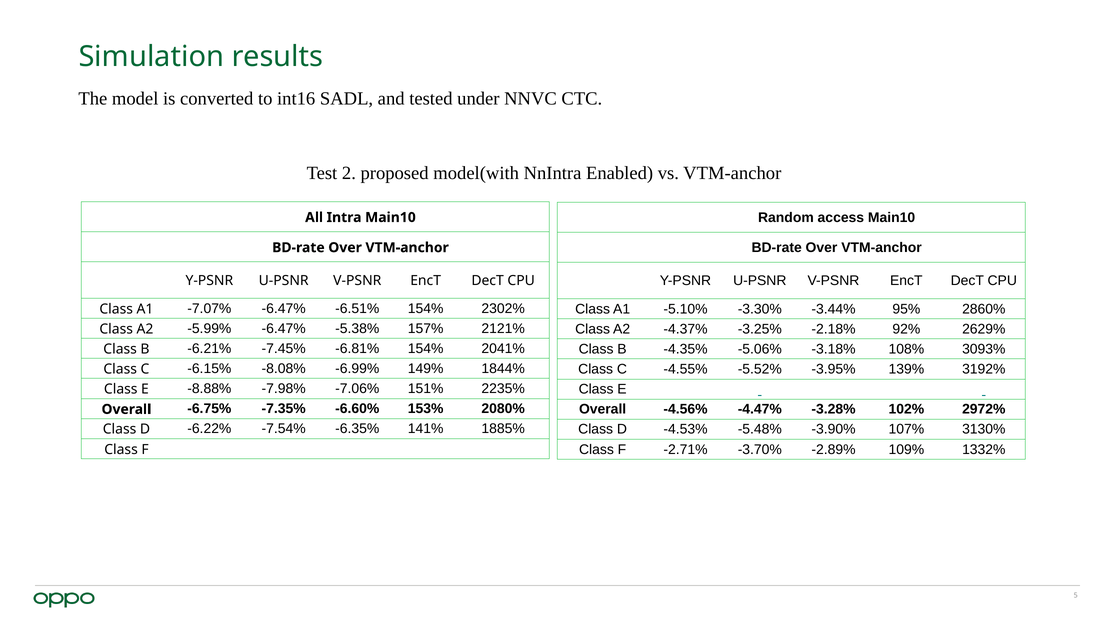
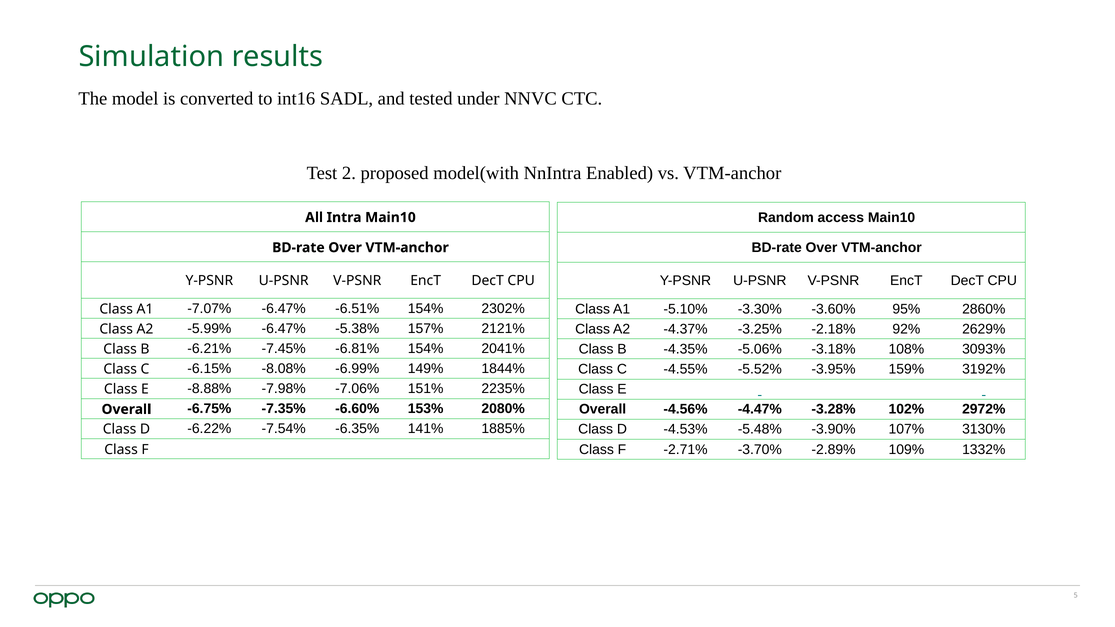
-3.44%: -3.44% -> -3.60% (833, 309)
139%: 139% -> 159% (906, 369)
